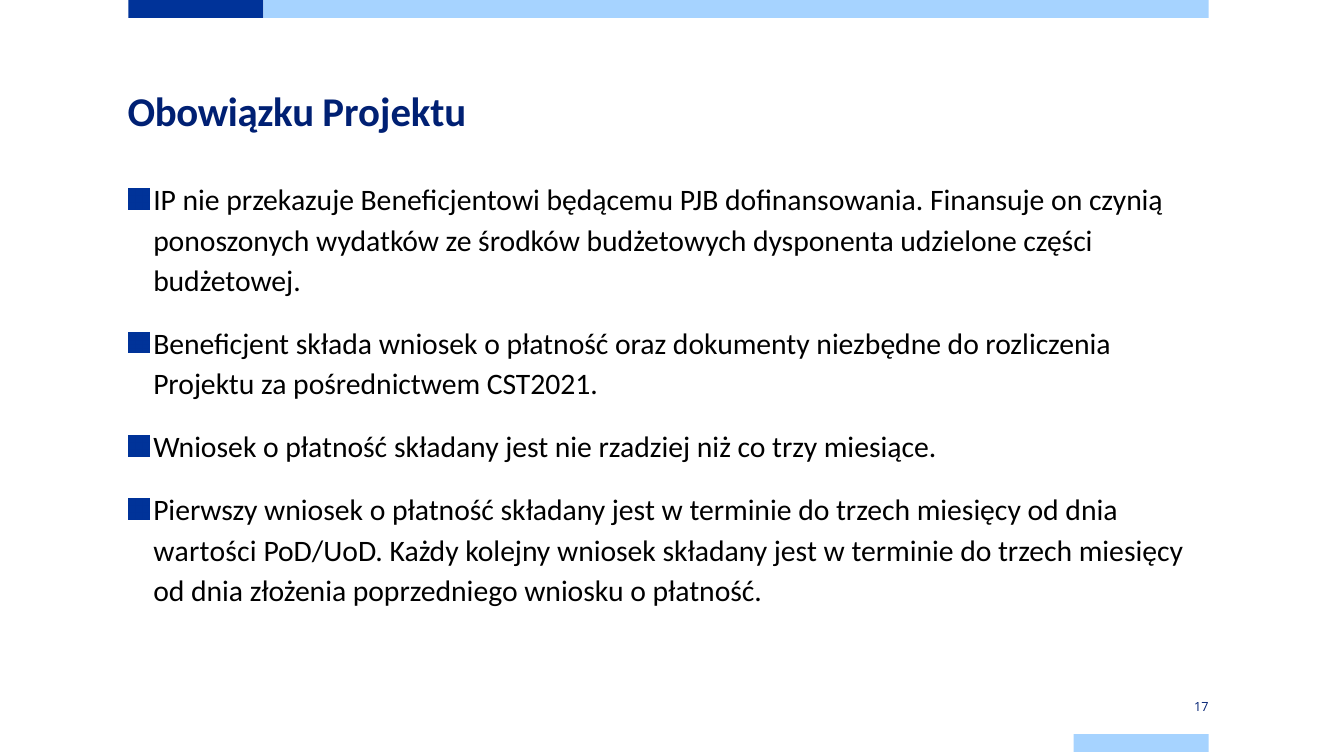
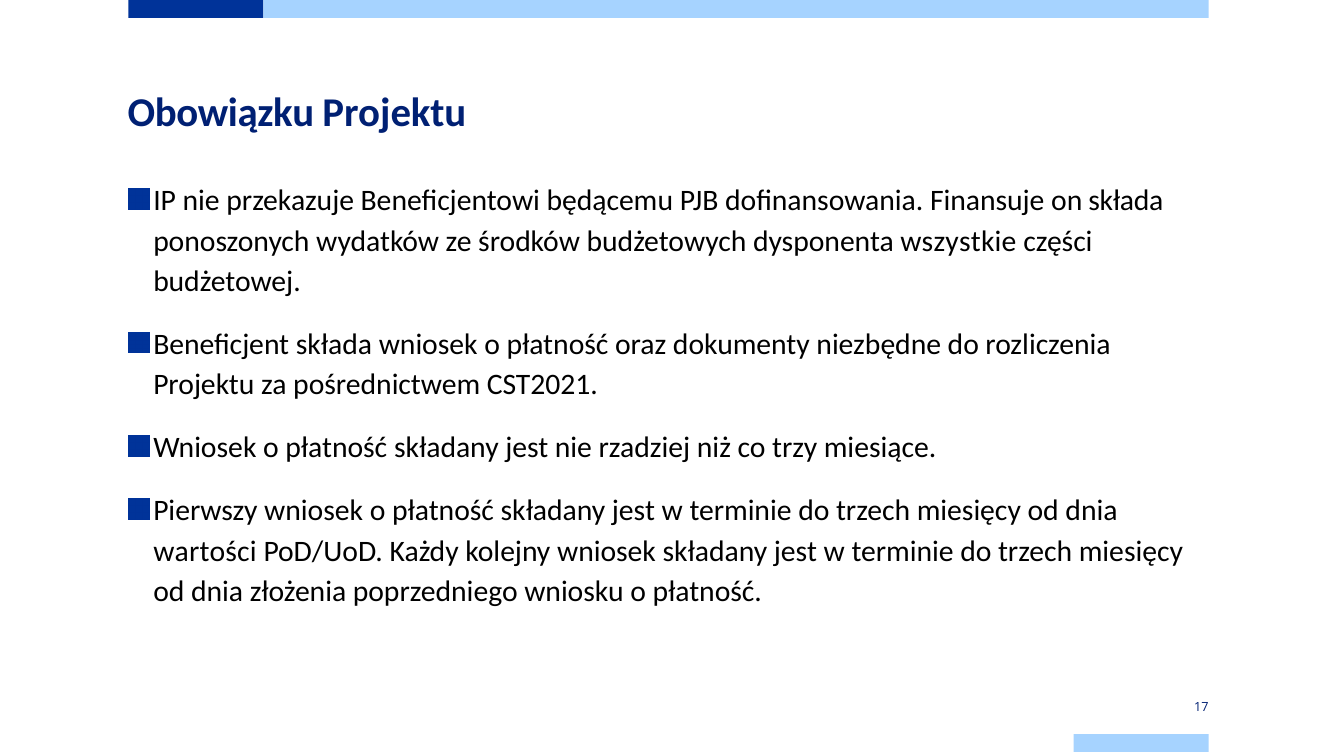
on czynią: czynią -> składa (1126, 201)
udzielone: udzielone -> wszystkie (958, 241)
